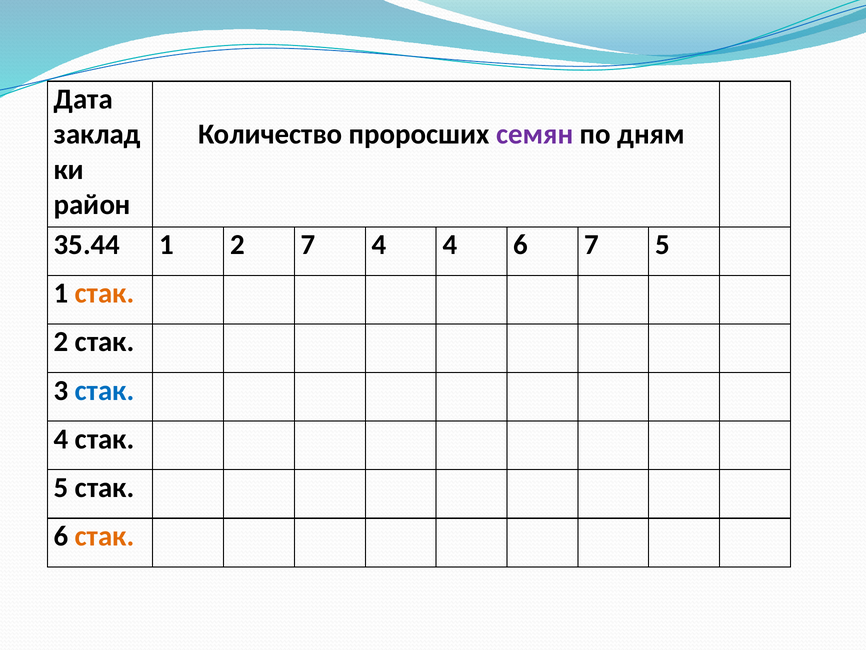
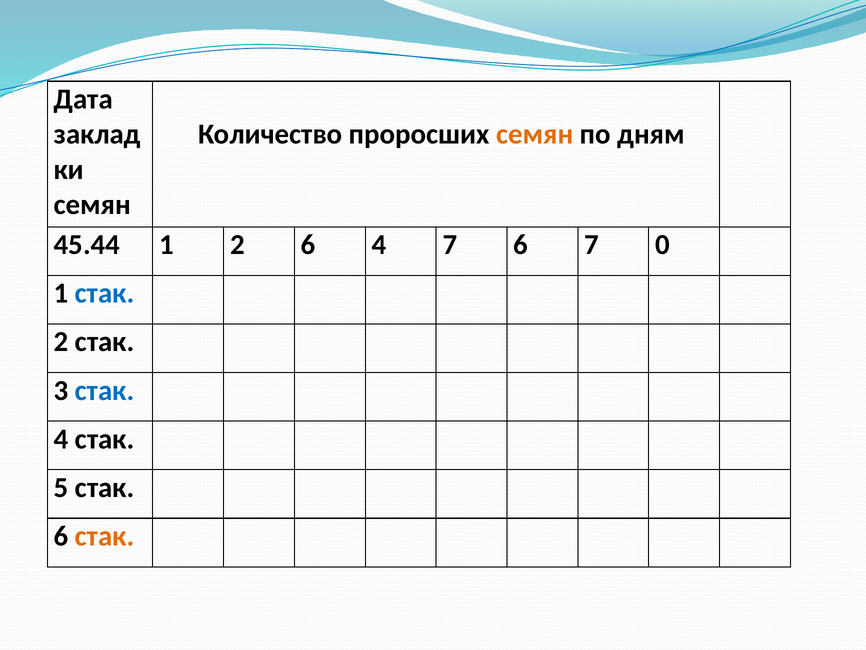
семян colour: purple -> orange (535, 134)
район: район -> семян (92, 205)
35.44: 35.44 -> 45.44 (87, 245)
2 7: 7 -> 6 (308, 245)
4 4: 4 -> 7 (450, 245)
7 5: 5 -> 0 (662, 245)
стак colour: orange -> blue (105, 293)
